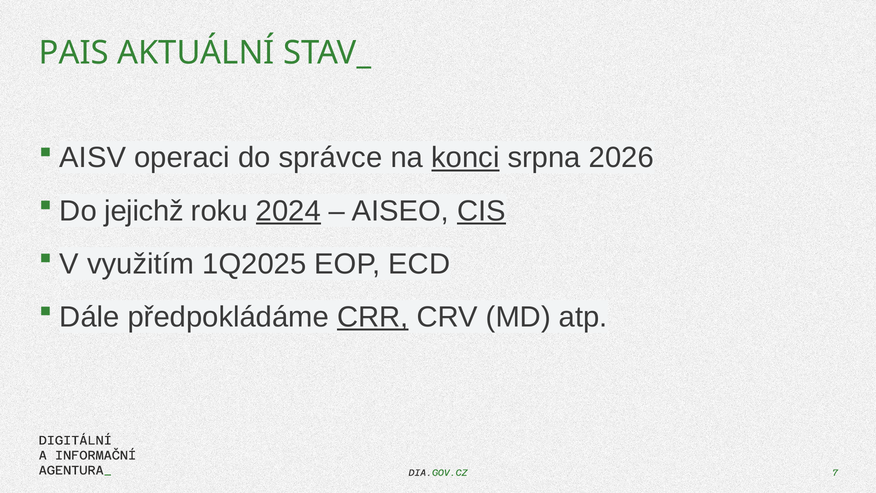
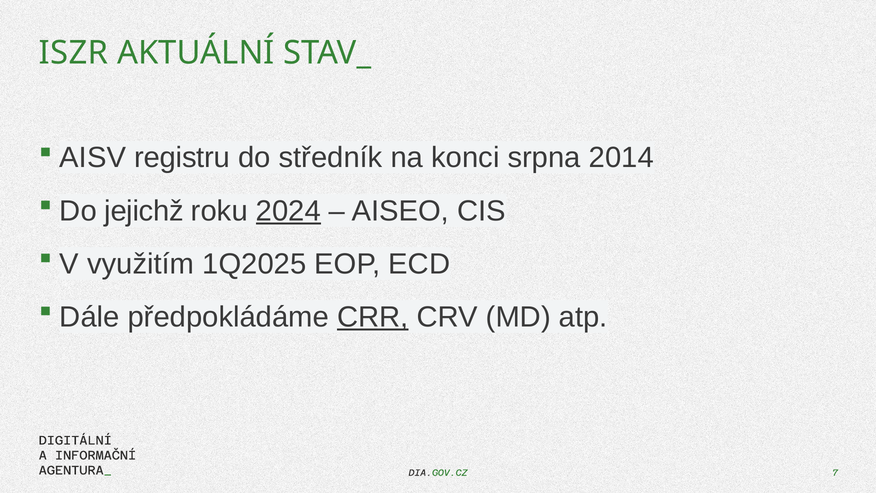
PAIS: PAIS -> ISZR (74, 53)
operaci: operaci -> registru (182, 158)
správce: správce -> středník (331, 158)
konci underline: present -> none (465, 158)
2026: 2026 -> 2014 (621, 158)
CIS underline: present -> none (482, 211)
